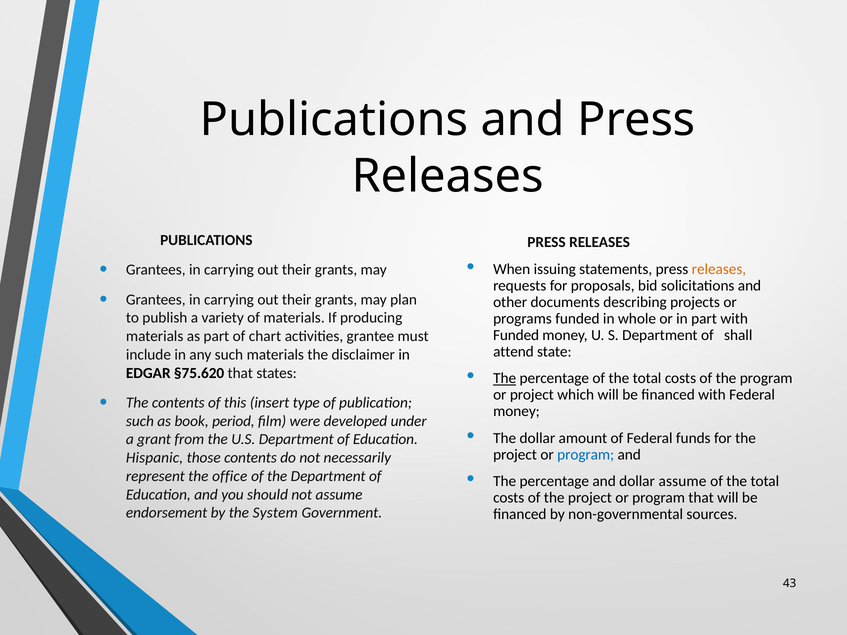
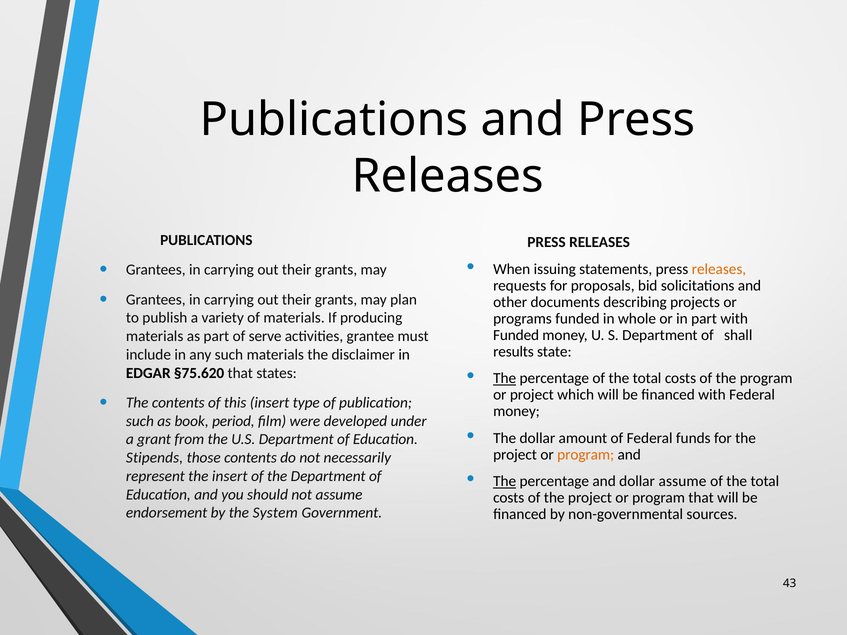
chart: chart -> serve (265, 336)
attend: attend -> results (513, 352)
program colour: blue -> orange (586, 455)
Hispanic: Hispanic -> Stipends (155, 458)
The underline: none -> present (505, 481)
the office: office -> insert (230, 476)
